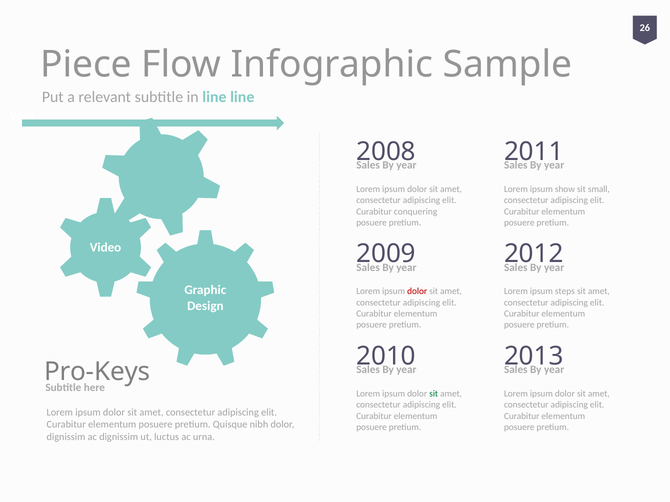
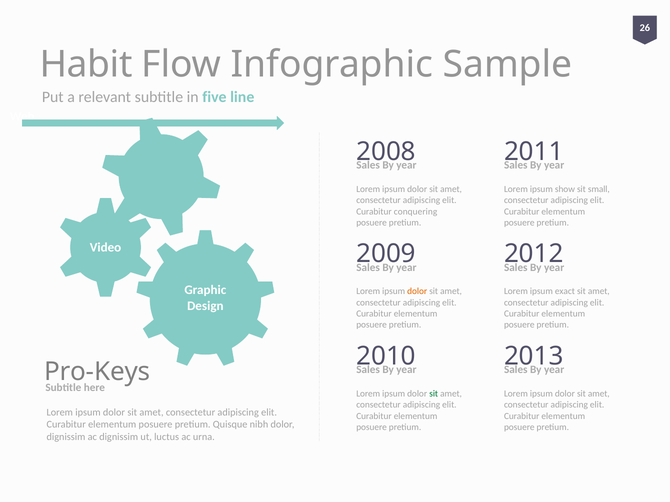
Piece: Piece -> Habit (86, 65)
in line: line -> five (214, 97)
dolor colour: red -> orange (417, 292)
steps: steps -> exact (565, 292)
